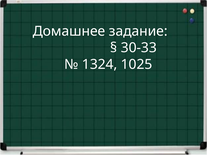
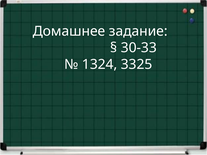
1025: 1025 -> 3325 (137, 64)
